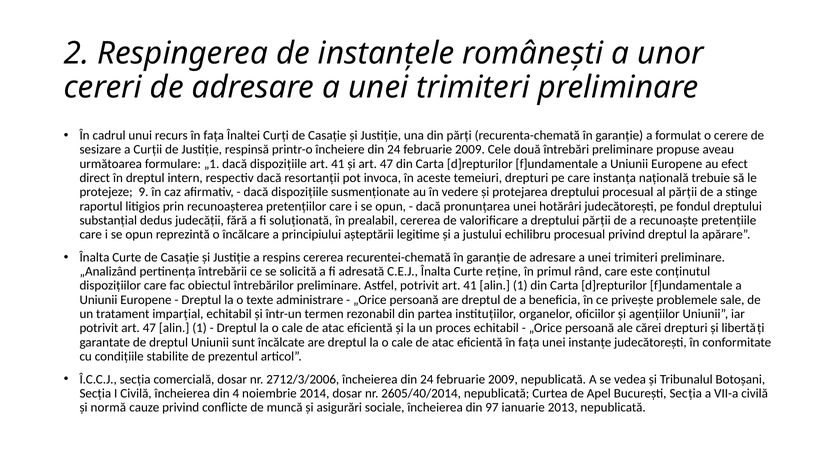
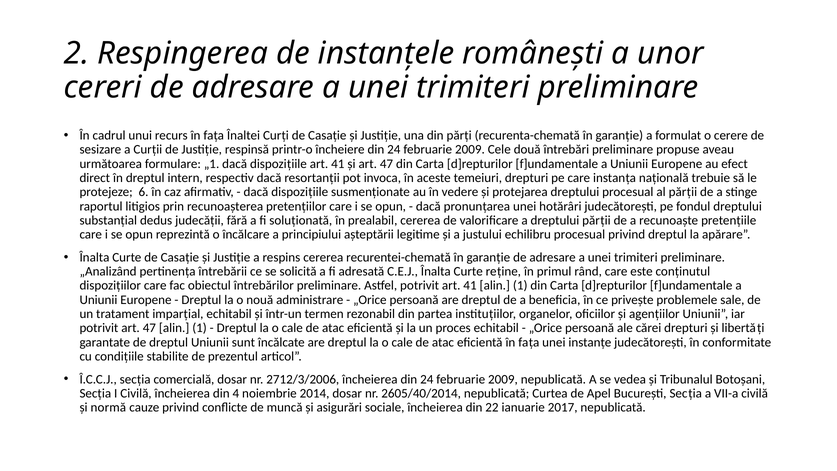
9: 9 -> 6 (144, 192)
texte: texte -> nouă (260, 300)
97: 97 -> 22 (492, 407)
2013: 2013 -> 2017 (563, 407)
